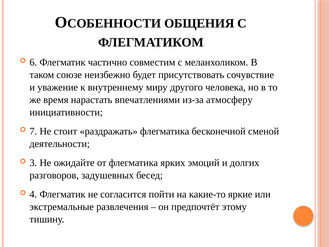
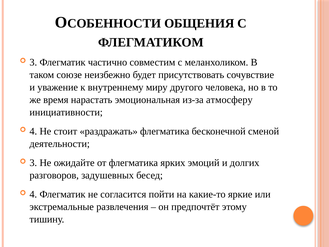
6: 6 -> 3 (33, 62)
впечатлениями: впечатлениями -> эмоциональная (147, 100)
7: 7 -> 4 (33, 131)
